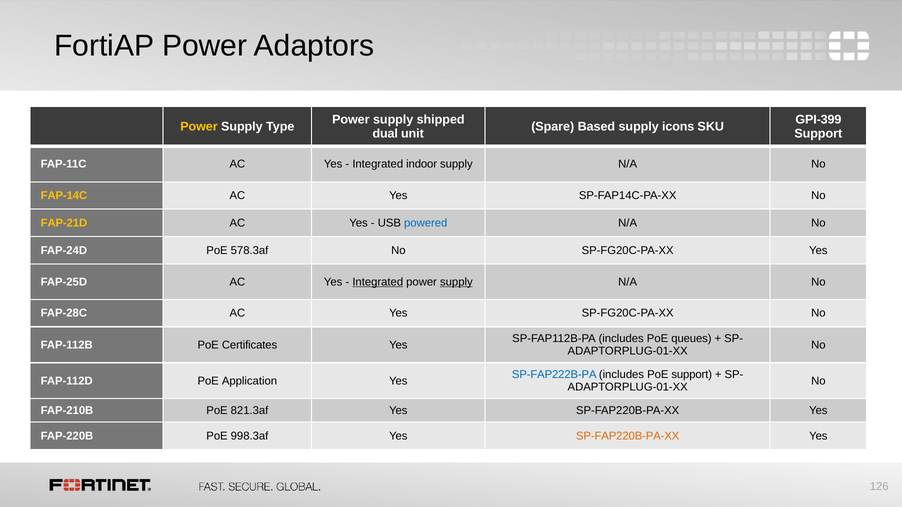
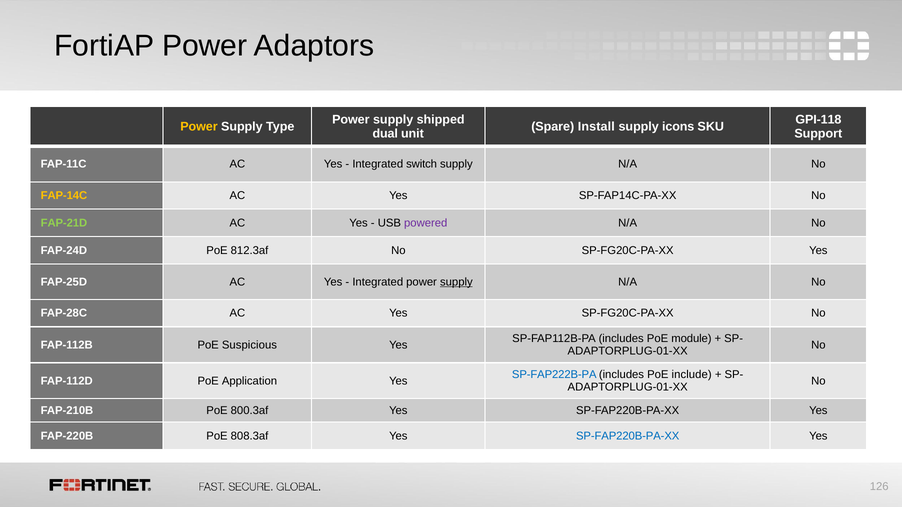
GPI-399: GPI-399 -> GPI-118 (818, 120)
Based: Based -> Install (596, 127)
indoor: indoor -> switch (422, 164)
FAP-21D colour: yellow -> light green (64, 223)
powered colour: blue -> purple (426, 223)
578.3af: 578.3af -> 812.3af (250, 251)
Integrated underline: present -> none (378, 282)
queues: queues -> module (691, 339)
Certificates: Certificates -> Suspicious (249, 345)
PoE support: support -> include (692, 375)
821.3af: 821.3af -> 800.3af (250, 411)
998.3af: 998.3af -> 808.3af (250, 436)
SP-FAP220B-PA-XX colour: orange -> blue (628, 436)
